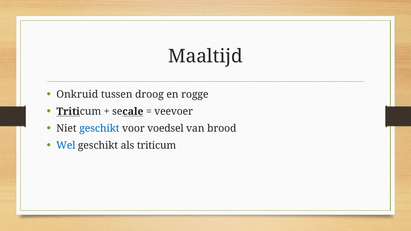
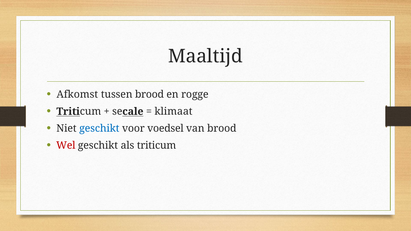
Onkruid: Onkruid -> Afkomst (77, 95)
tussen droog: droog -> brood (149, 95)
veevoer: veevoer -> klimaat (174, 112)
Wel colour: blue -> red (66, 145)
